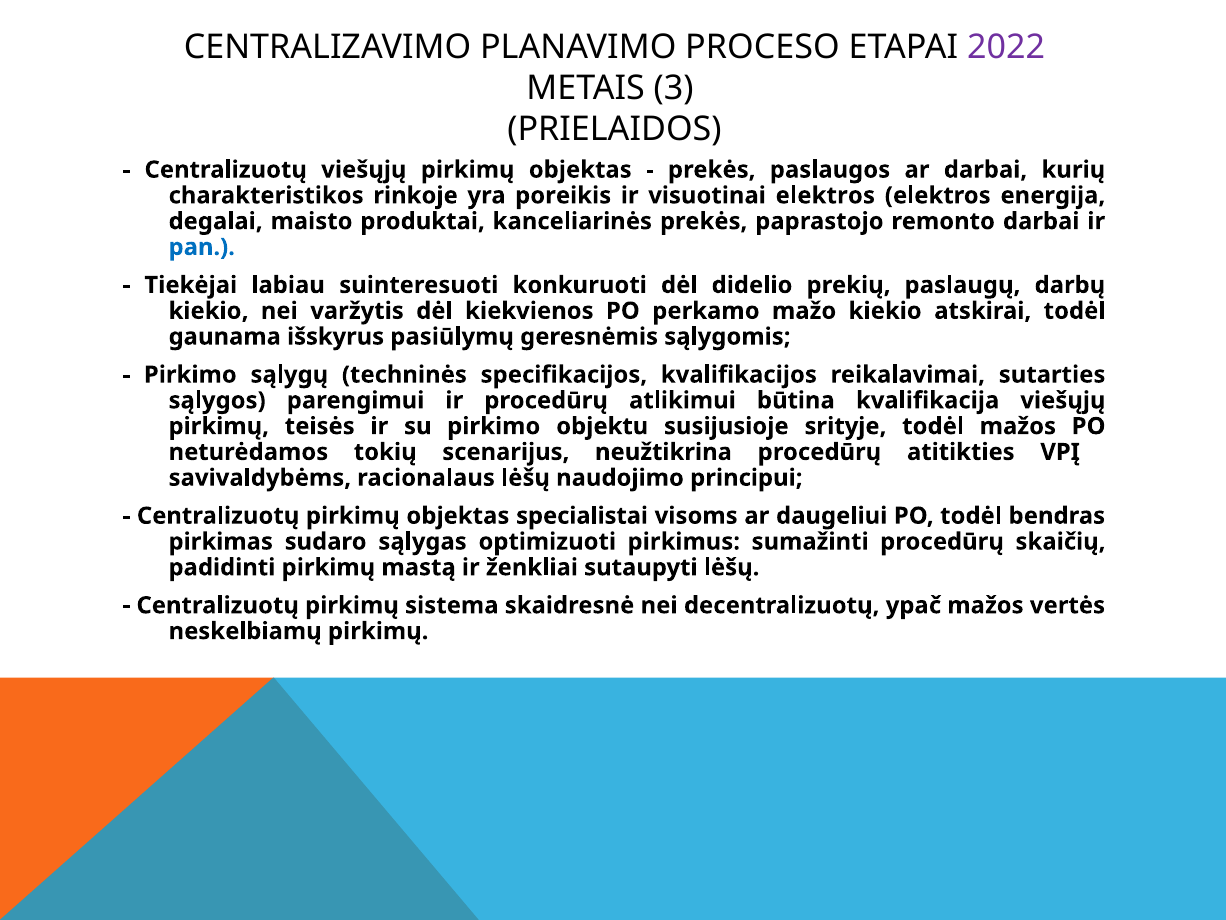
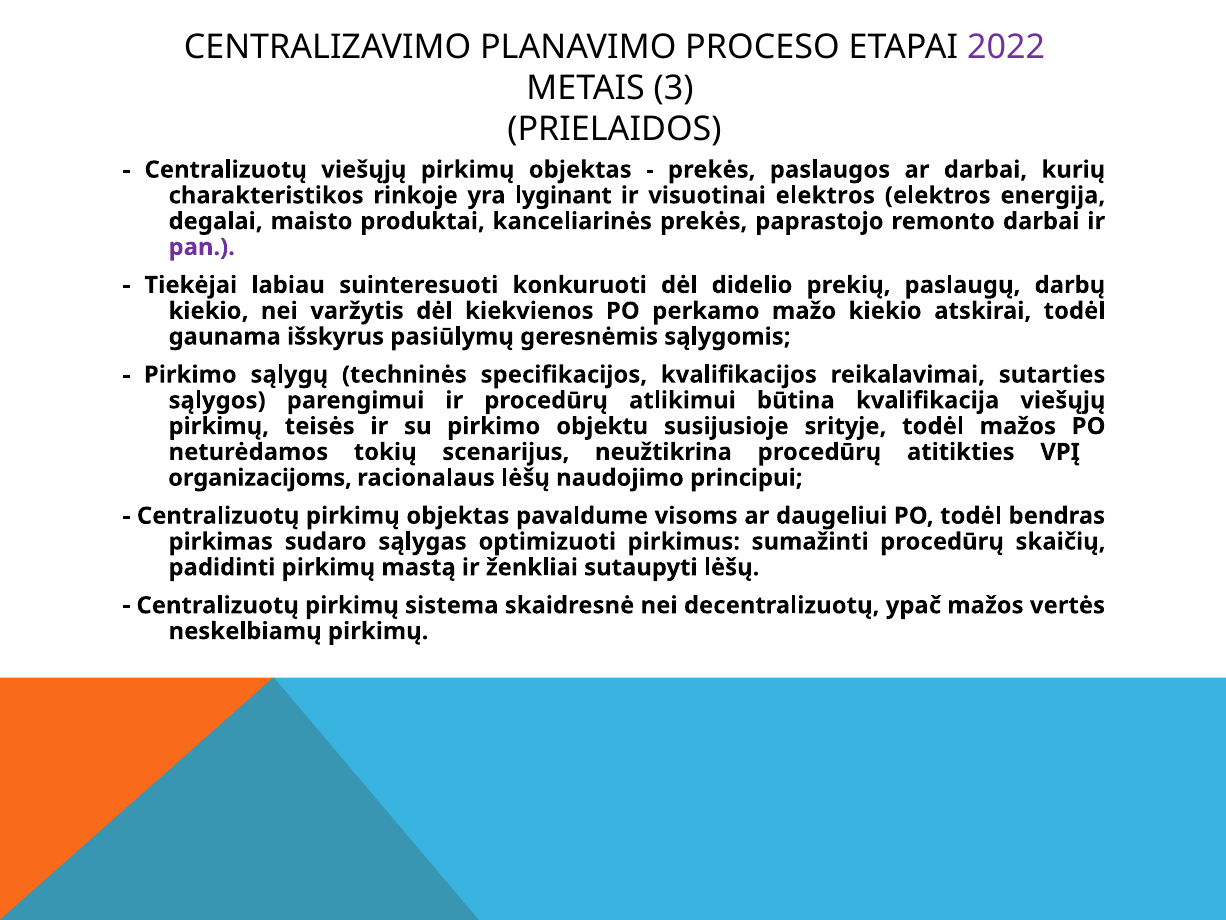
poreikis: poreikis -> lyginant (563, 195)
pan colour: blue -> purple (202, 247)
savivaldybėms: savivaldybėms -> organizacijoms (260, 478)
specialistai: specialistai -> pavaldume (582, 516)
